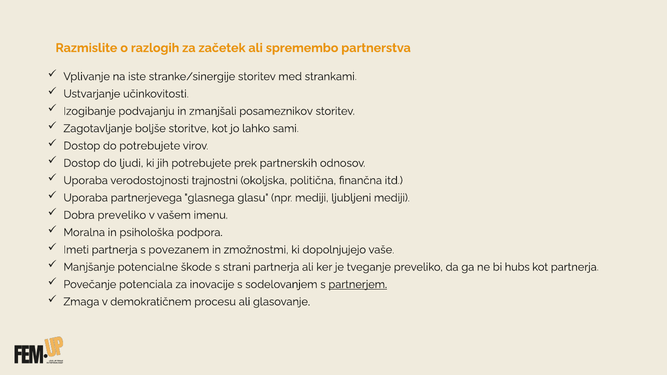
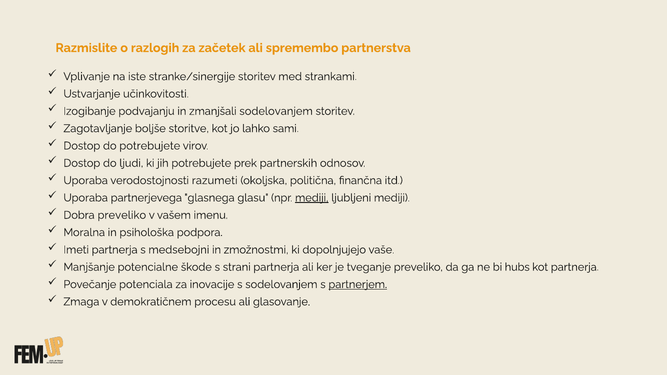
zmanjšali posameznikov: posameznikov -> sodelovanjem (276, 111)
trajnostni: trajnostni -> razumeti (215, 181)
mediji underline: none -> present (312, 198)
povezanem: povezanem -> medsebojni (179, 250)
